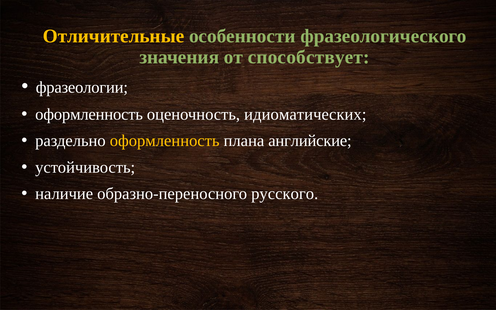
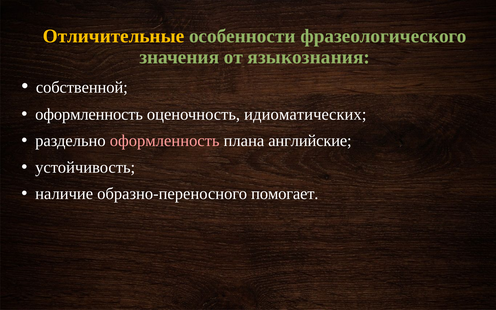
способствует: способствует -> языкознания (309, 57)
фразеологии: фразеологии -> собственной (82, 87)
оформленность colour: yellow -> pink (165, 141)
русского: русского -> помогает (285, 194)
